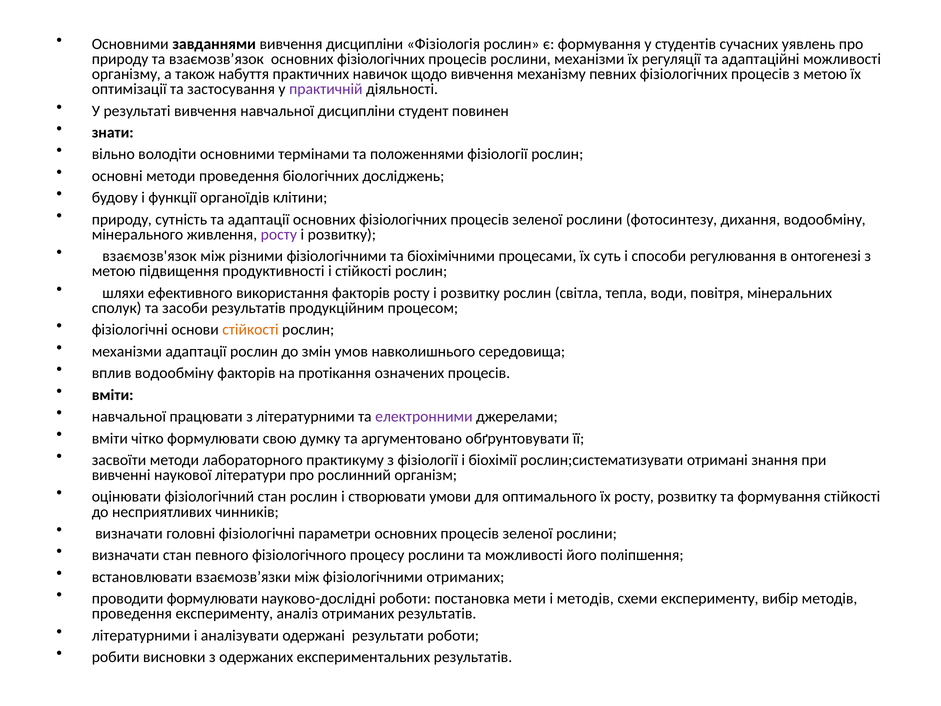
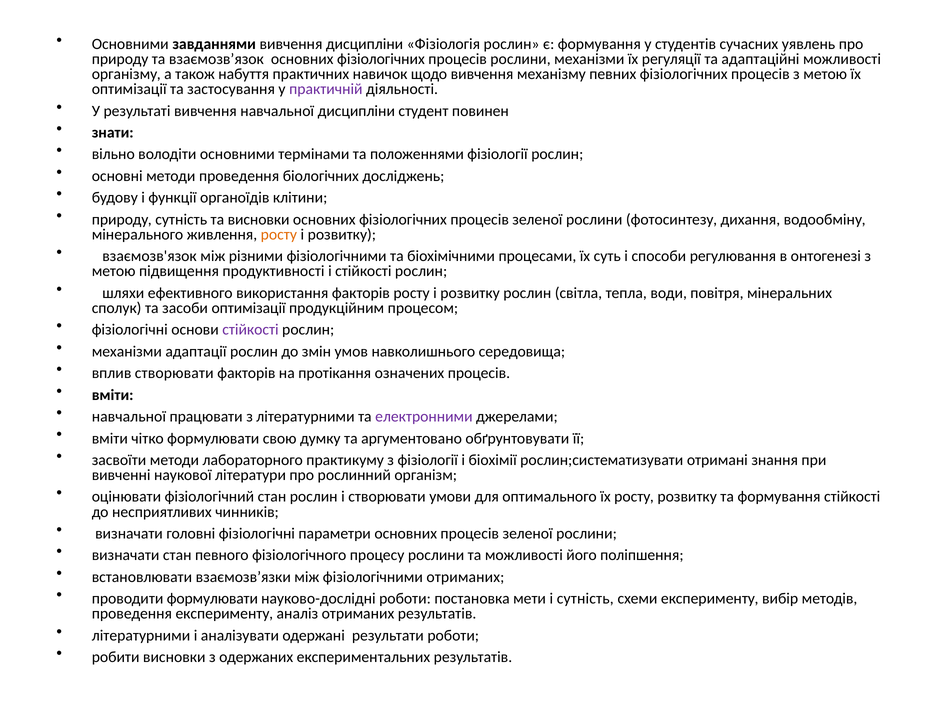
та адаптації: адаптації -> висновки (259, 219)
росту colour: purple -> orange (279, 234)
засоби результатів: результатів -> оптимізації (249, 308)
стійкості colour: orange -> purple (250, 330)
вплив водообміну: водообміну -> створювати (174, 373)
і методів: методів -> сутність (585, 599)
